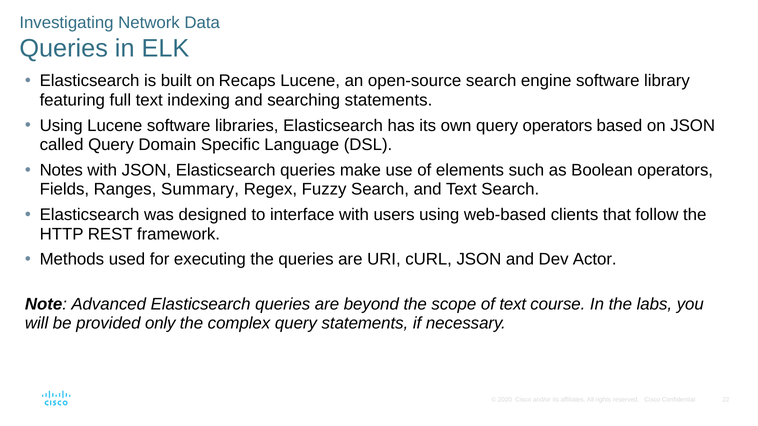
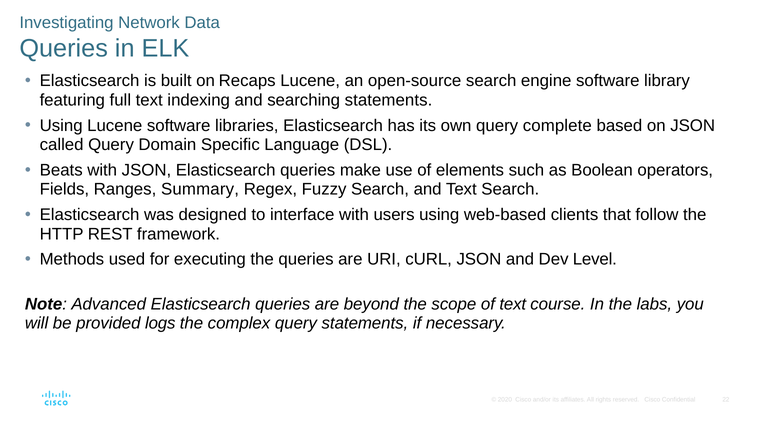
query operators: operators -> complete (557, 126)
Notes: Notes -> Beats (61, 170)
Actor: Actor -> Level (595, 260)
only: only -> logs (160, 324)
